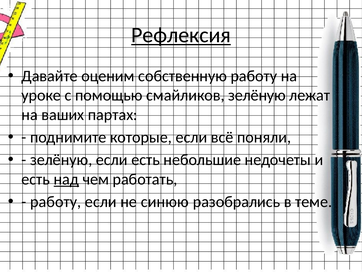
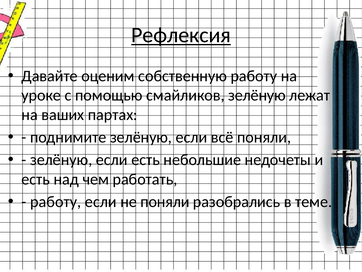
поднимите которые: которые -> зелёную (141, 137)
над underline: present -> none (66, 179)
не синюю: синюю -> поняли (165, 201)
